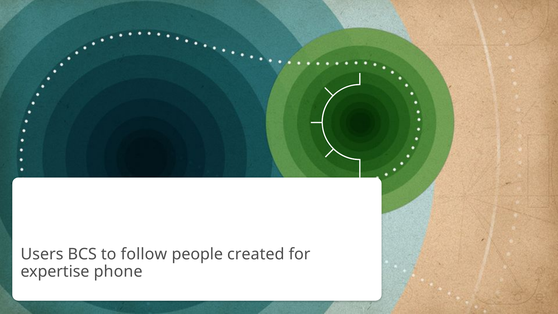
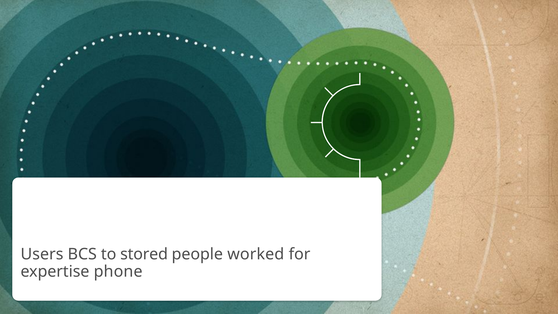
follow: follow -> stored (144, 254)
created: created -> worked (256, 254)
